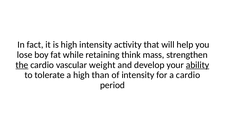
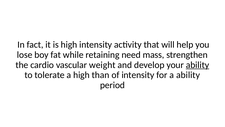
think: think -> need (131, 55)
the underline: present -> none (22, 65)
a cardio: cardio -> ability (188, 75)
